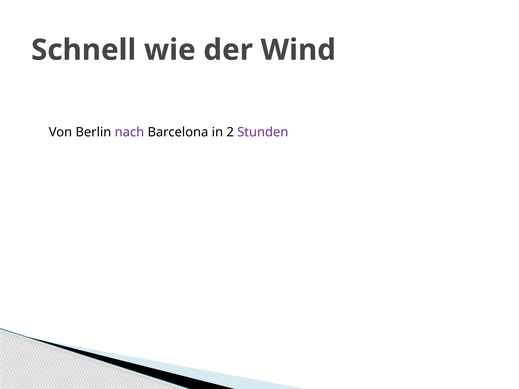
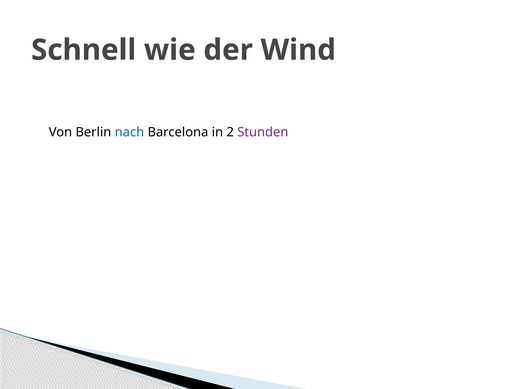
nach colour: purple -> blue (129, 132)
